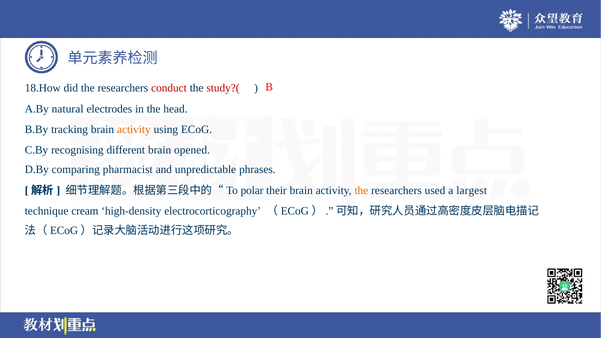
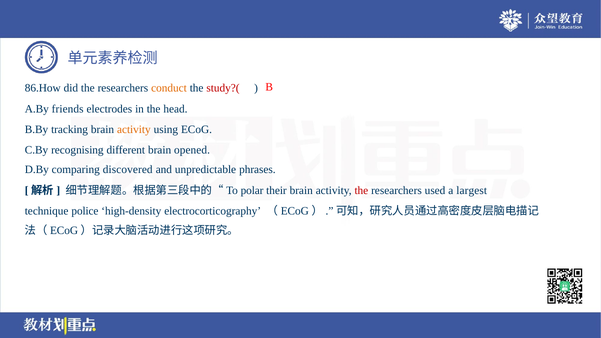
18.How: 18.How -> 86.How (43, 88)
conduct colour: red -> orange (169, 88)
natural: natural -> friends (68, 109)
pharmacist: pharmacist -> discovered (128, 170)
the colour: orange -> red (361, 190)
cream: cream -> police (85, 211)
